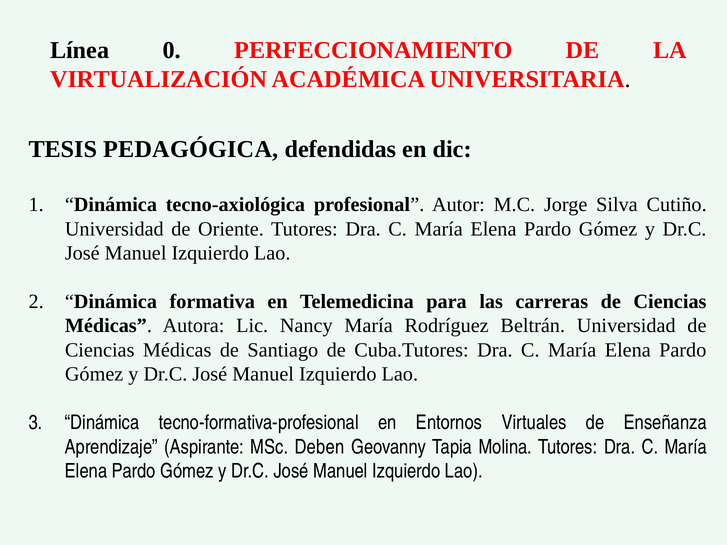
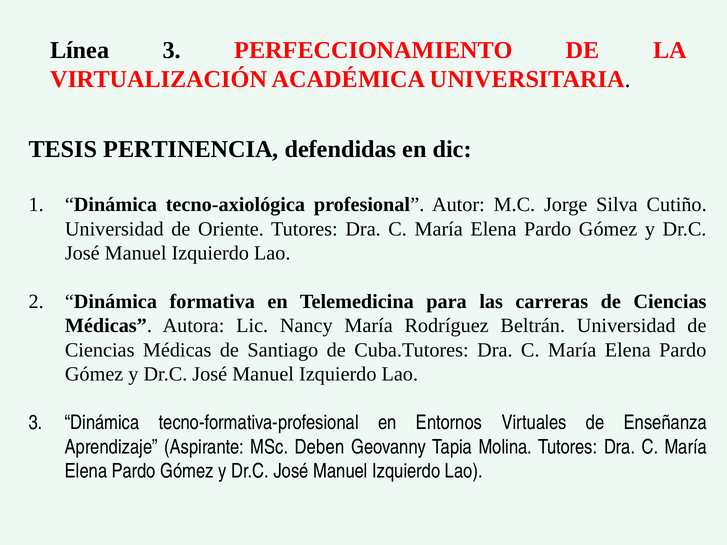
Línea 0: 0 -> 3 (172, 50)
PEDAGÓGICA: PEDAGÓGICA -> PERTINENCIA (191, 149)
